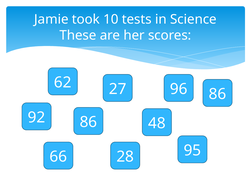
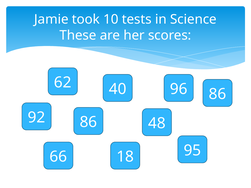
27: 27 -> 40 (118, 89)
28: 28 -> 18 (125, 157)
